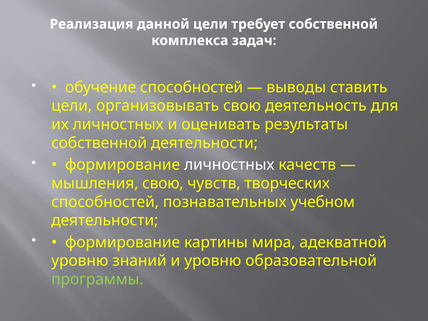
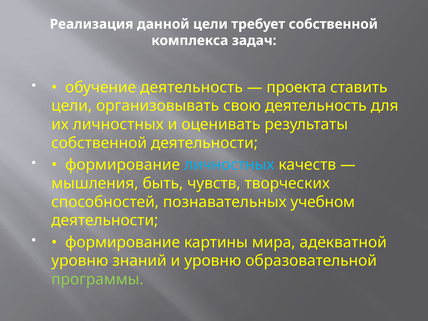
обучение способностей: способностей -> деятельность (192, 87)
выводы: выводы -> проекта (296, 87)
личностных colour: white -> light blue (229, 165)
мышления свою: свою -> быть (163, 183)
